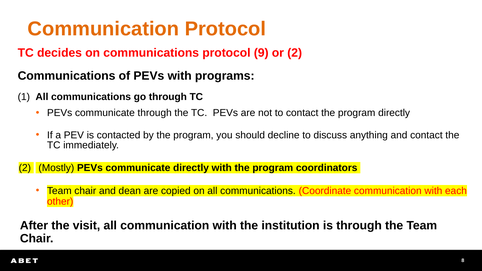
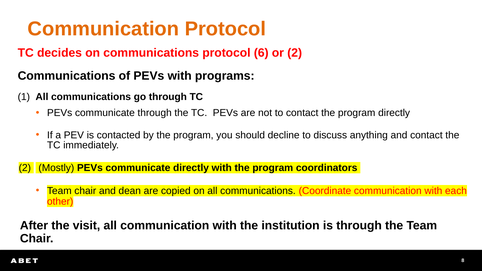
9: 9 -> 6 (261, 53)
